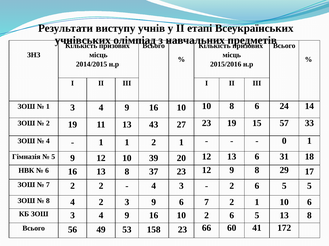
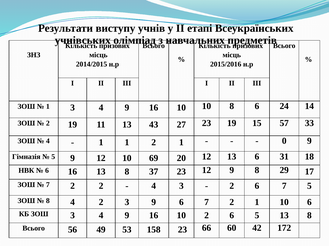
0 1: 1 -> 9 (309, 141)
39: 39 -> 69 (154, 159)
5: 5 -> 7 (284, 187)
41: 41 -> 42 (257, 229)
